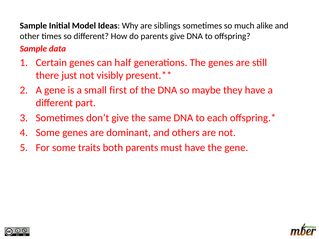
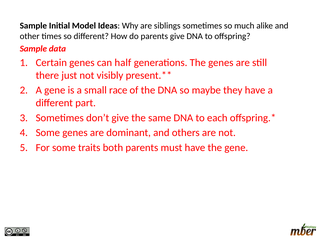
first: first -> race (118, 90)
